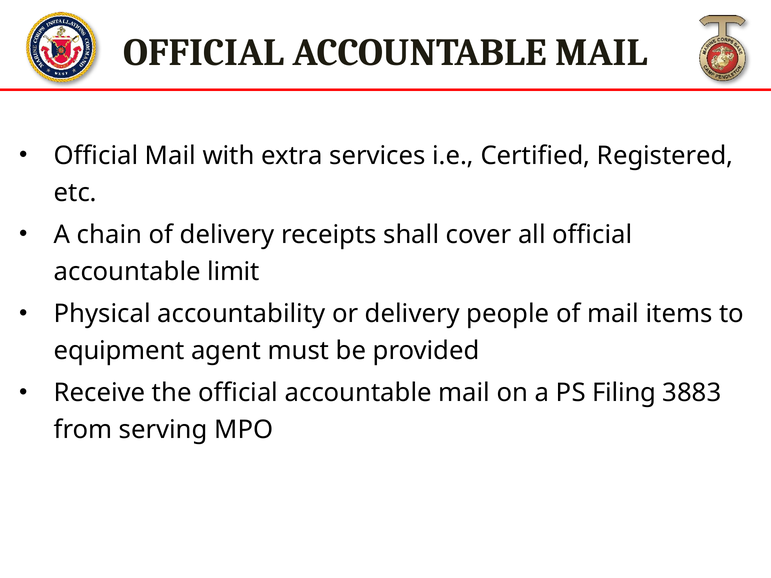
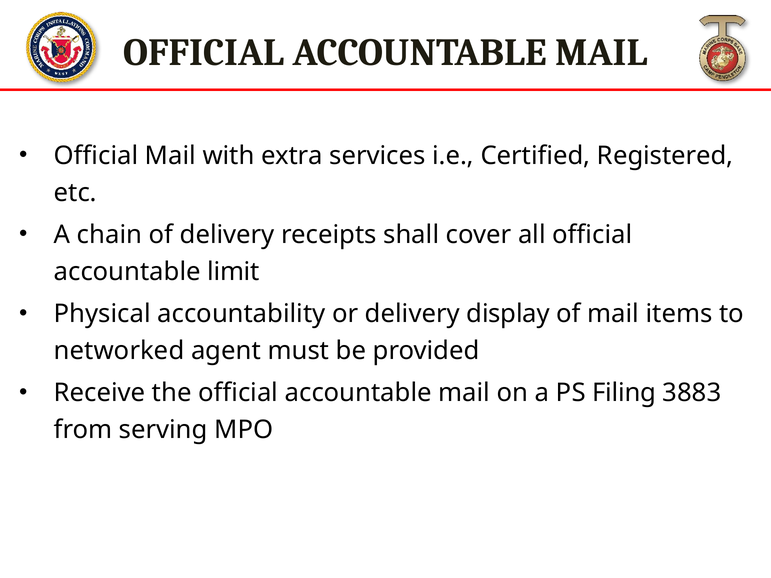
people: people -> display (508, 314)
equipment: equipment -> networked (119, 351)
